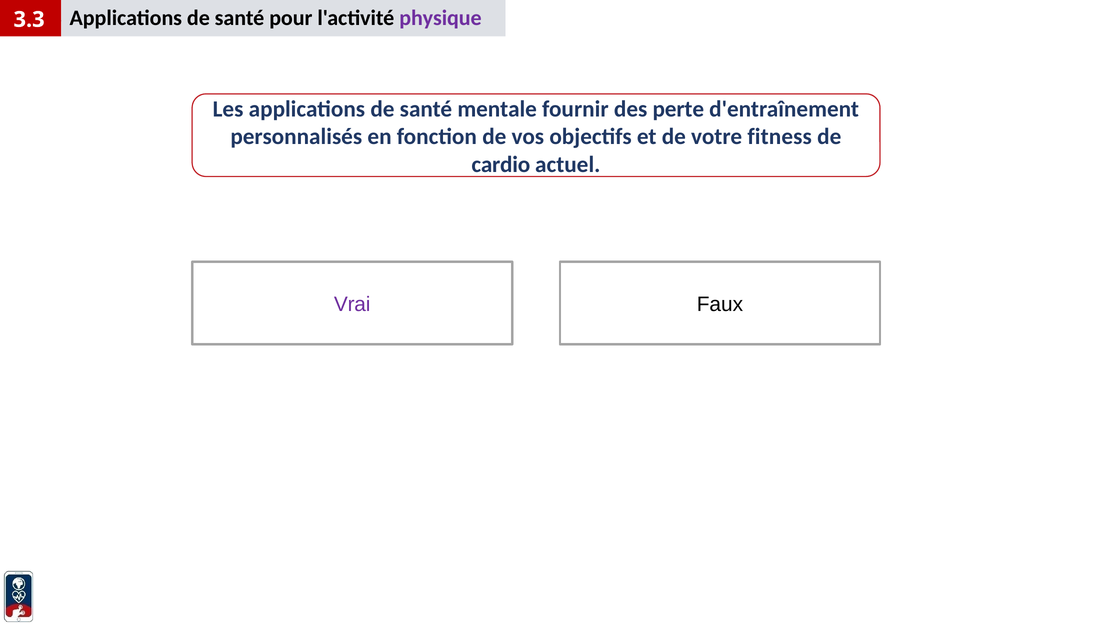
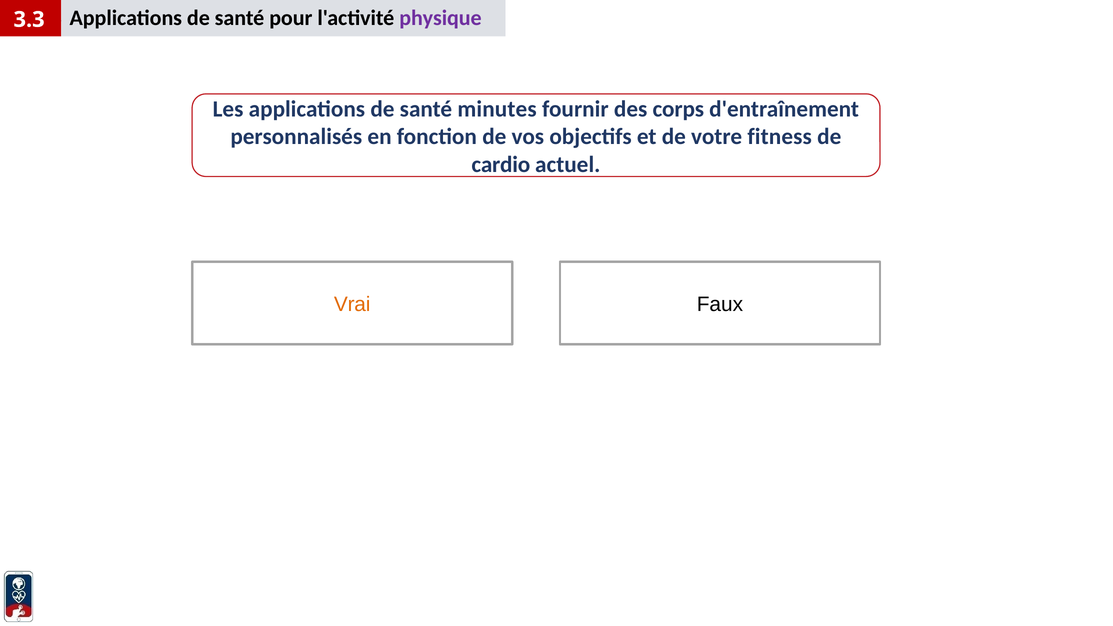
mentale: mentale -> minutes (497, 109)
perte: perte -> corps (678, 109)
Vrai colour: purple -> orange (352, 305)
